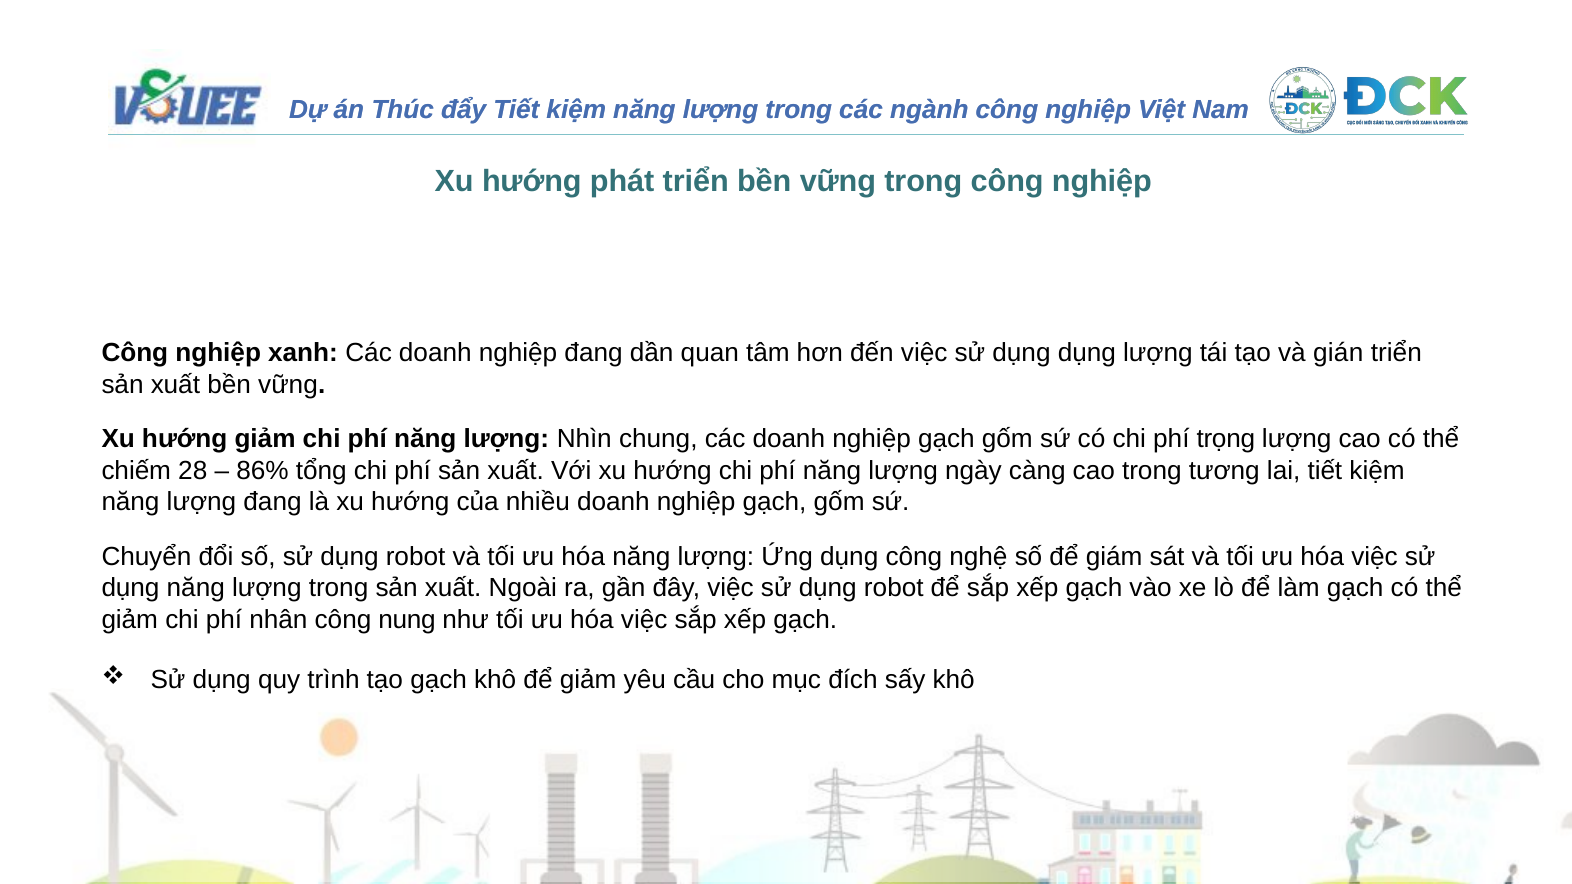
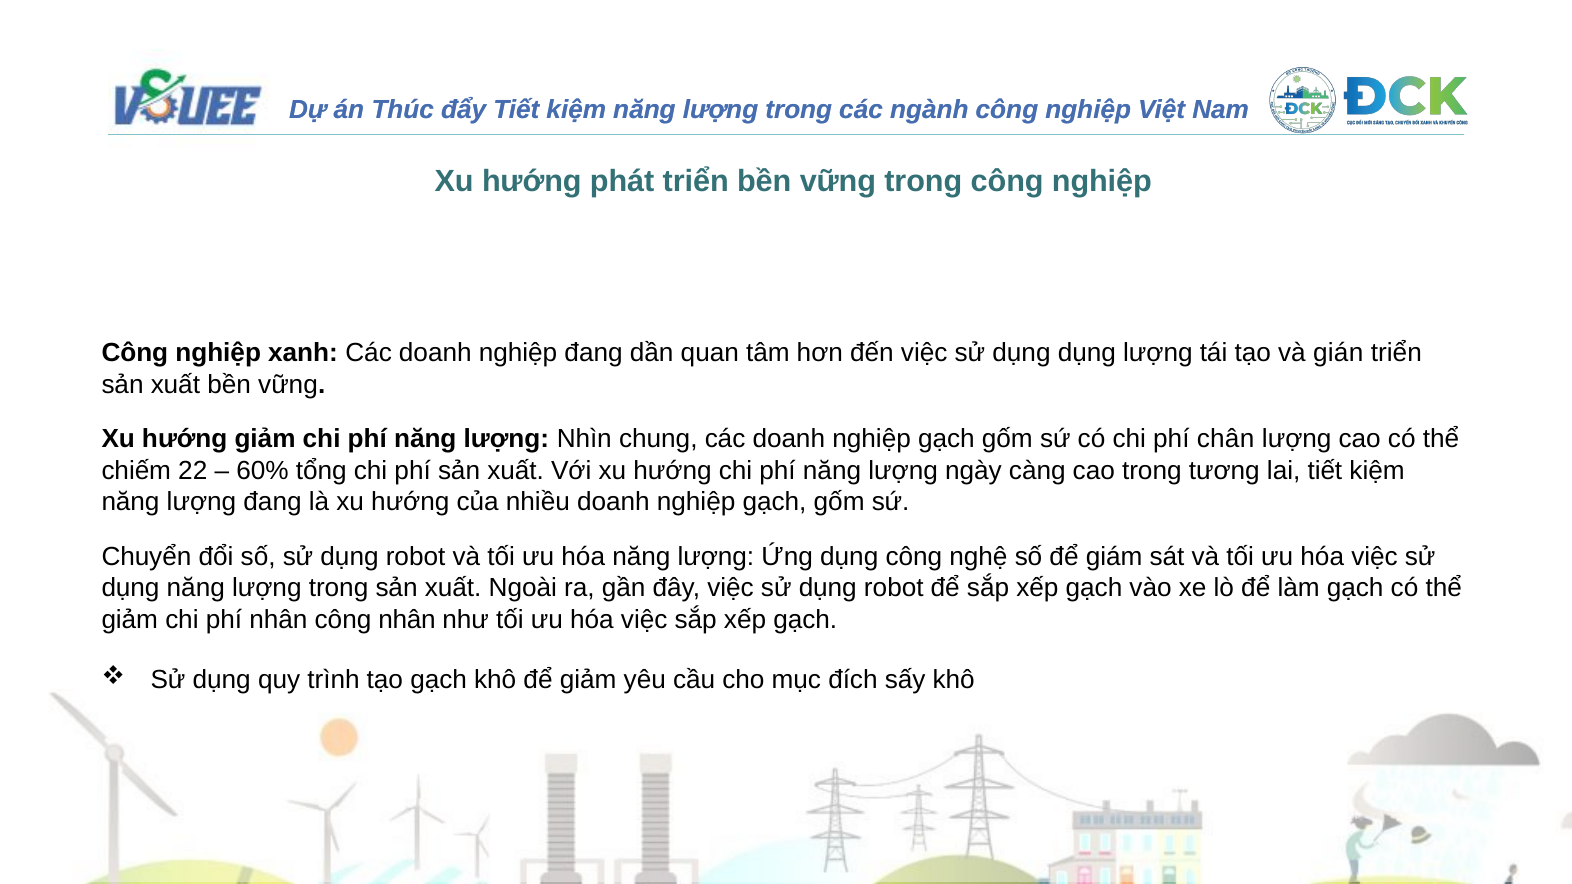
trọng: trọng -> chân (1226, 439)
28: 28 -> 22 (193, 471)
86%: 86% -> 60% (262, 471)
công nung: nung -> nhân (407, 620)
